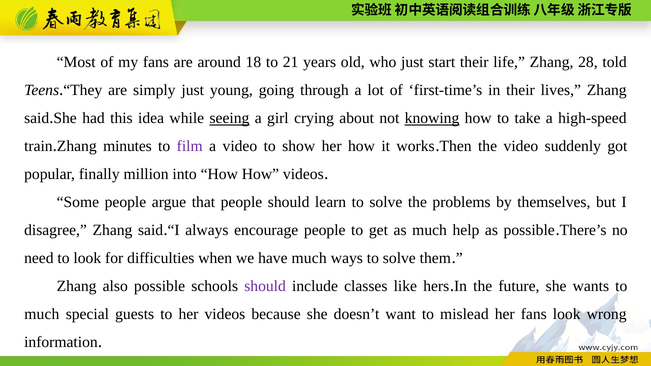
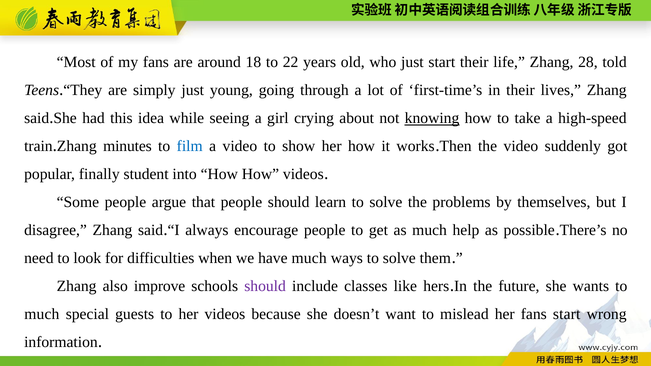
21: 21 -> 22 (291, 62)
seeing underline: present -> none (229, 118)
film colour: purple -> blue (190, 146)
million: million -> student (146, 174)
also possible: possible -> improve (160, 286)
fans look: look -> start (567, 315)
